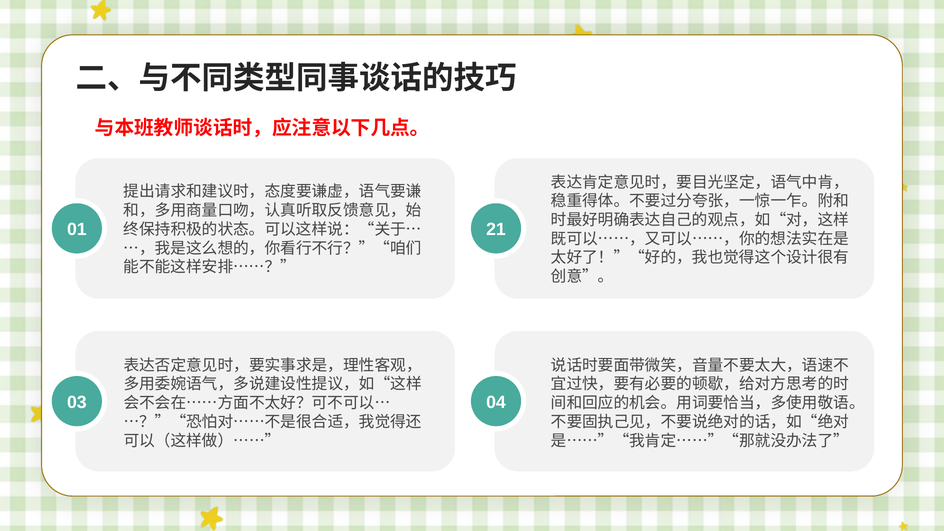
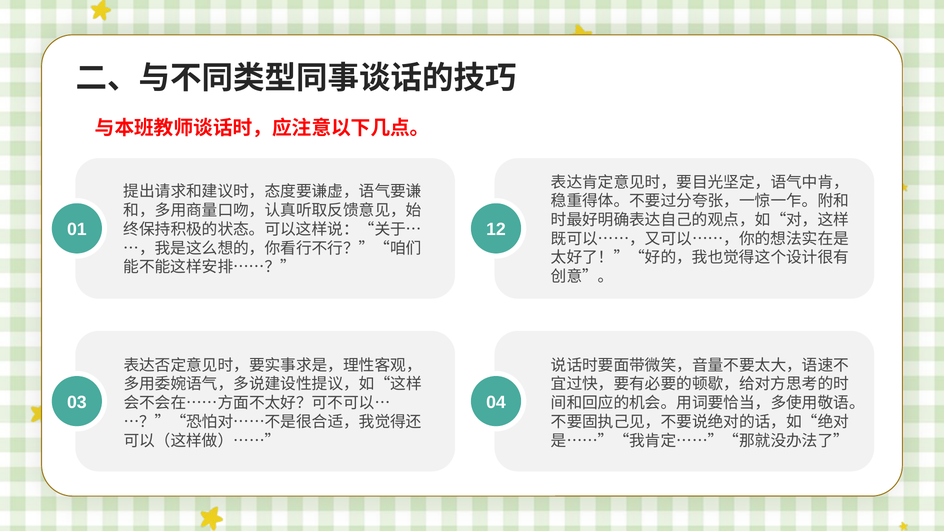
21: 21 -> 12 (496, 230)
